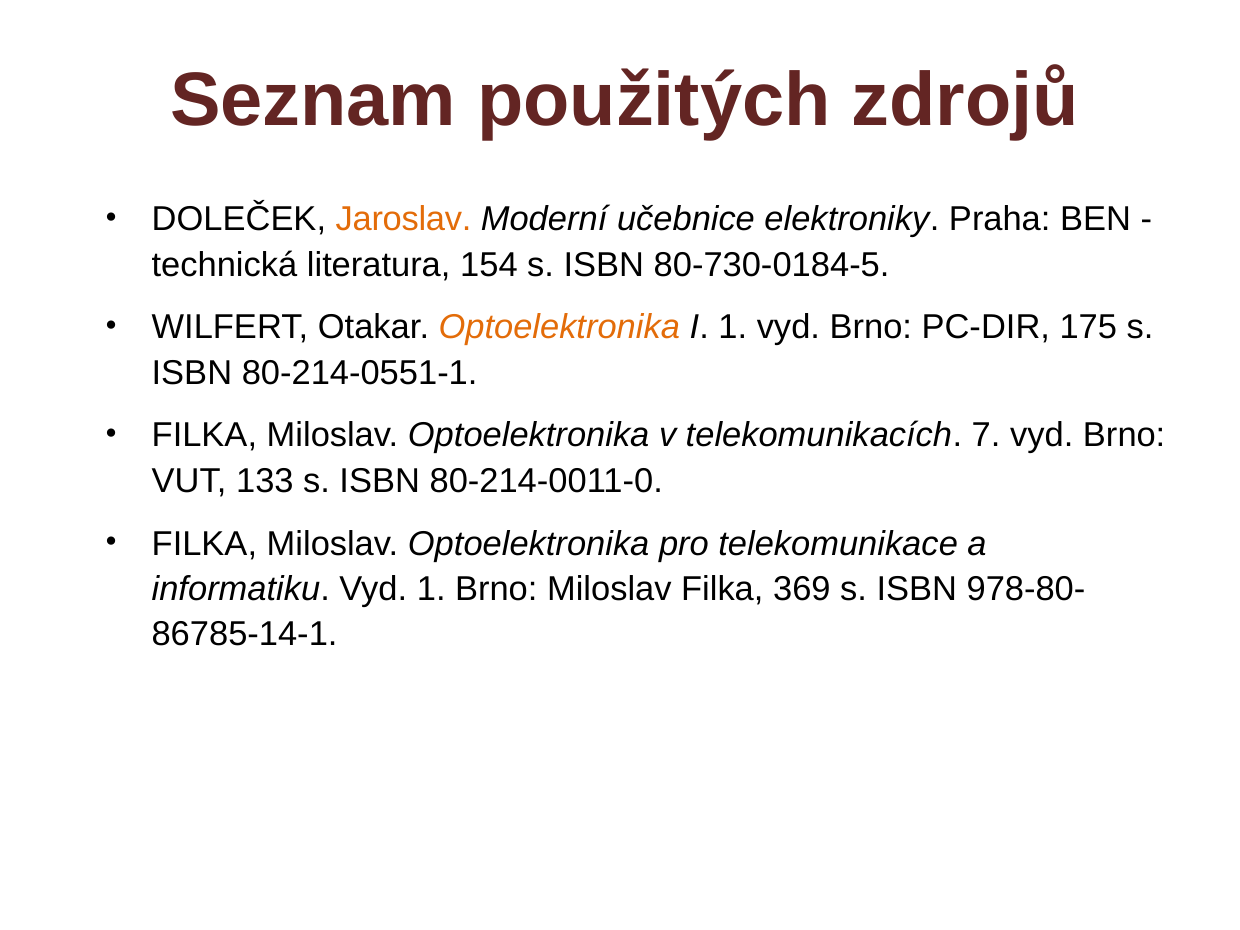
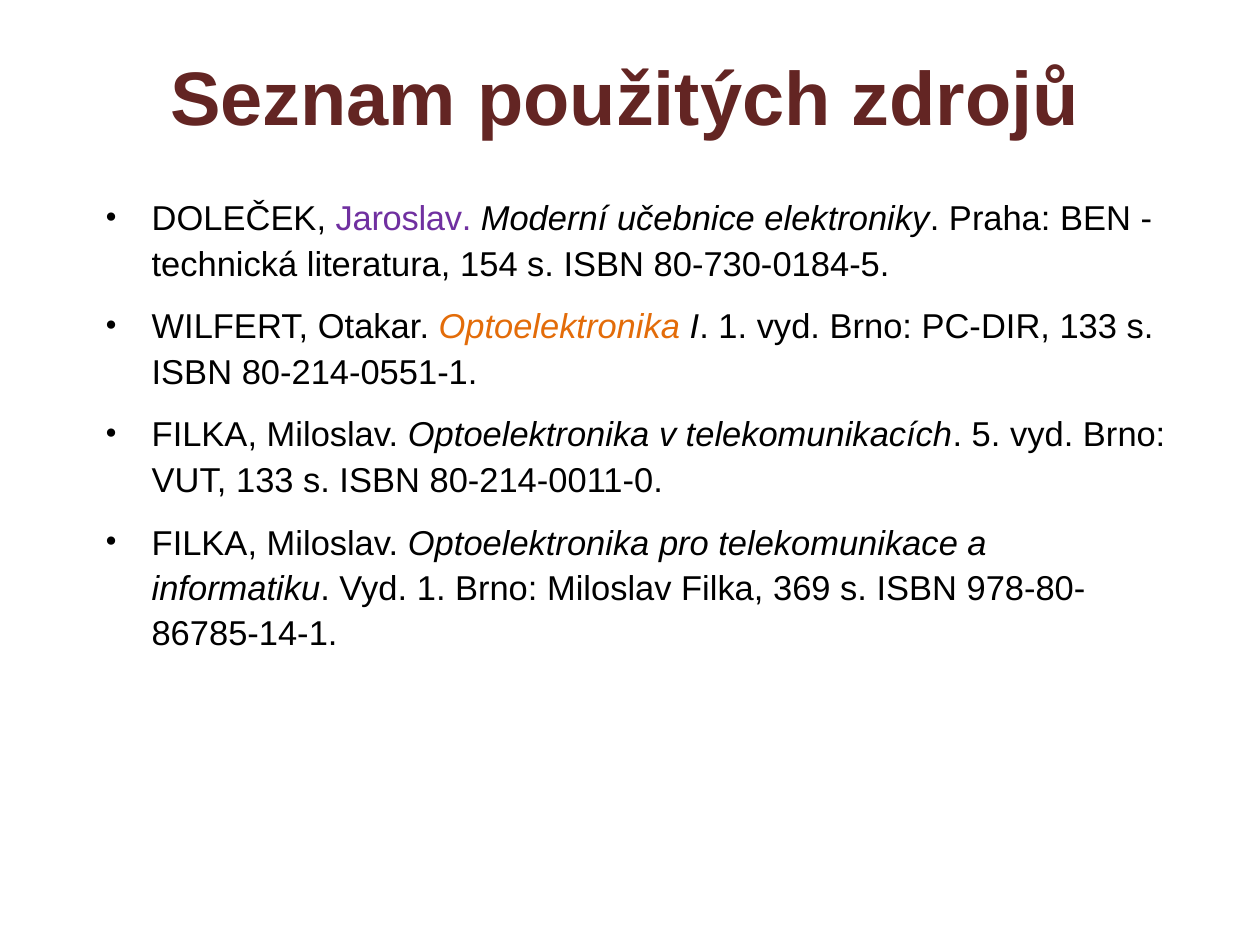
Jaroslav colour: orange -> purple (404, 219)
PC-DIR 175: 175 -> 133 (1088, 327)
7: 7 -> 5 (986, 436)
